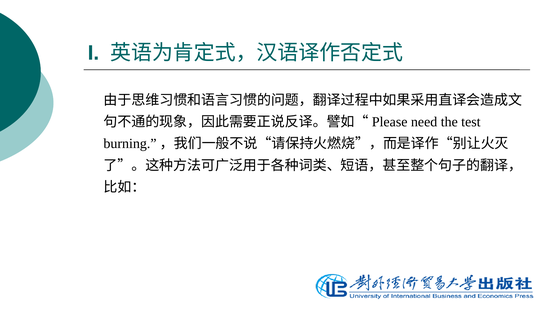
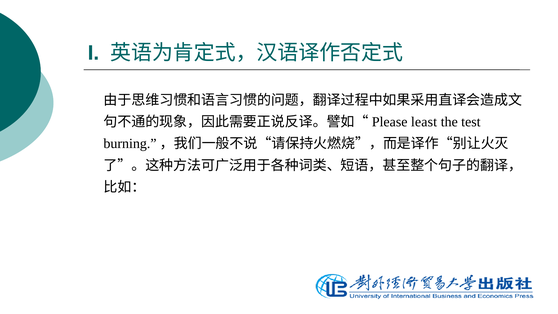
need: need -> least (424, 122)
